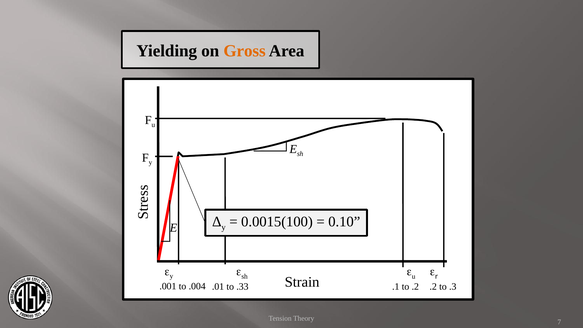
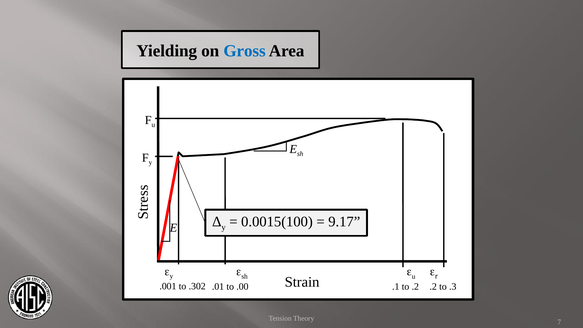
Gross colour: orange -> blue (245, 51)
0.10: 0.10 -> 9.17 (344, 222)
.004: .004 -> .302 (197, 286)
.33: .33 -> .00 (242, 286)
